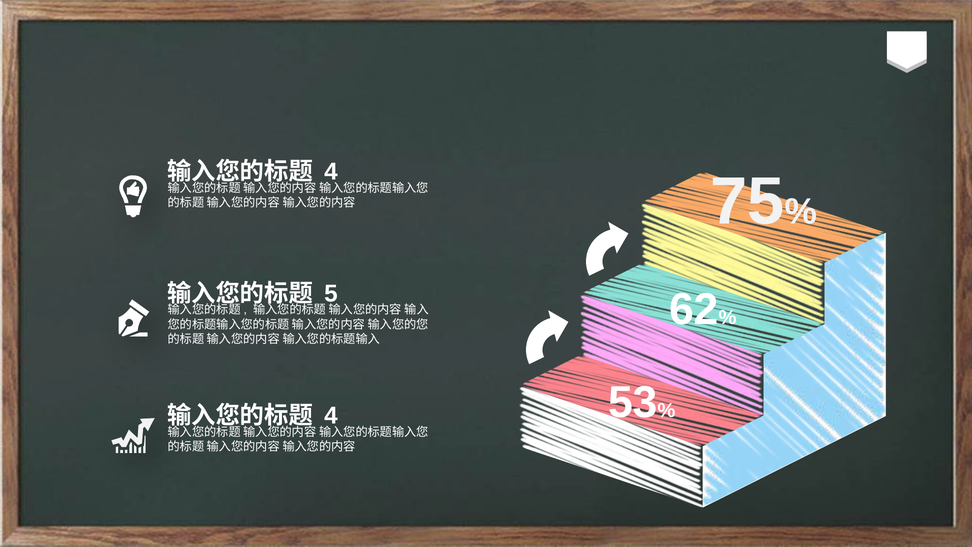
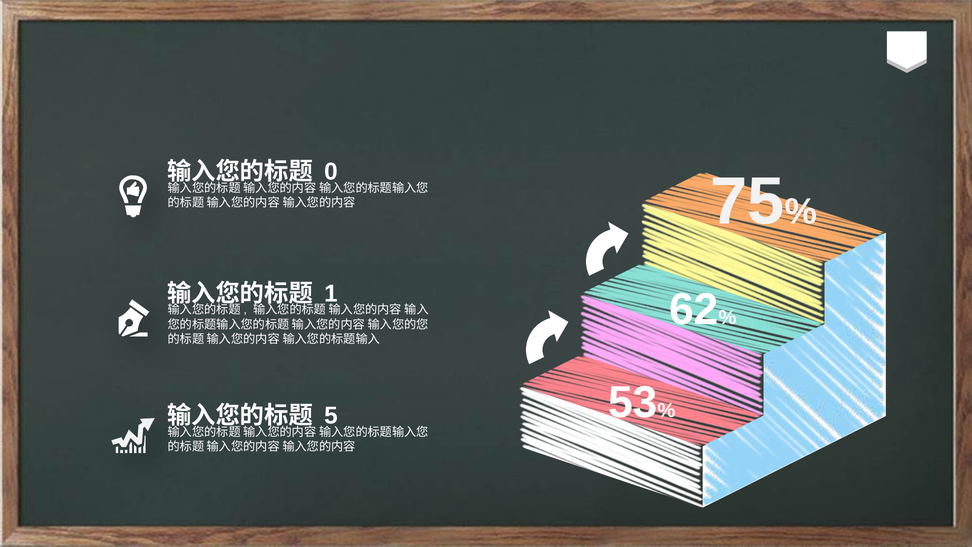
4: 4 -> 0 (331, 172)
5: 5 -> 1 (331, 293)
4: 4 -> 5 (331, 415)
